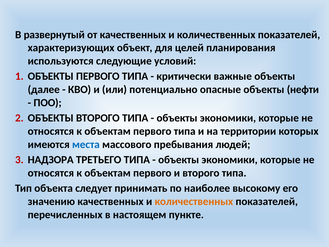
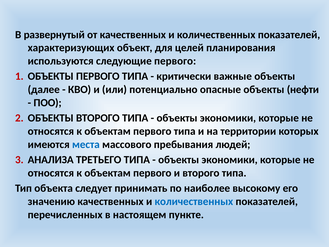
следующие условий: условий -> первого (175, 61)
НАДЗОРА: НАДЗОРА -> АНАЛИЗА (51, 160)
количественных colour: orange -> blue (194, 201)
